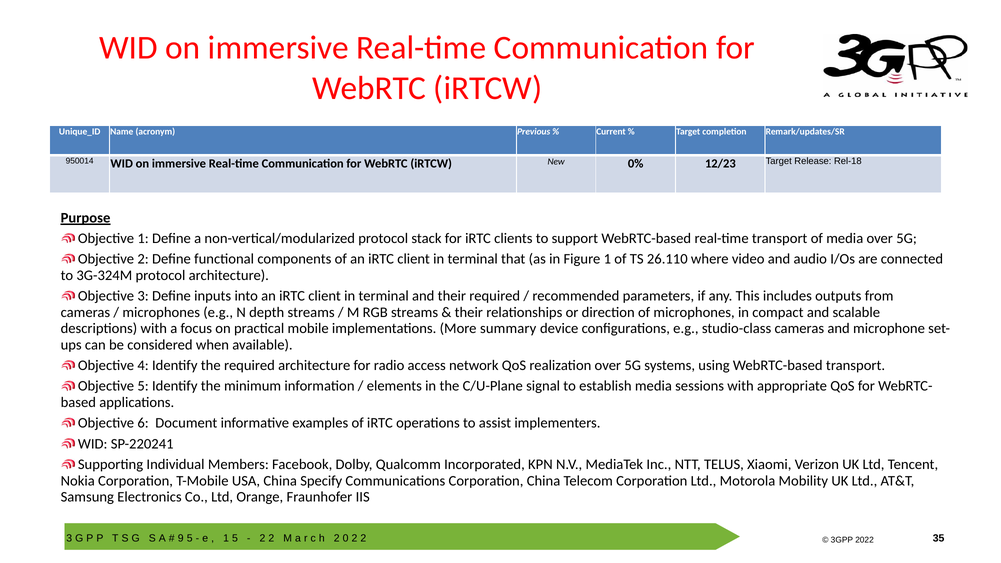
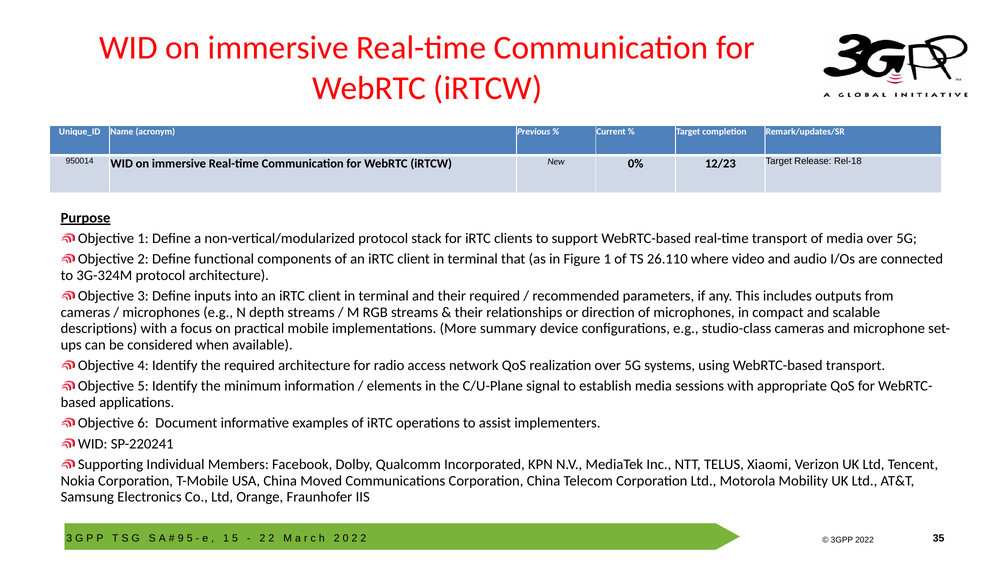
Specify: Specify -> Moved (321, 481)
